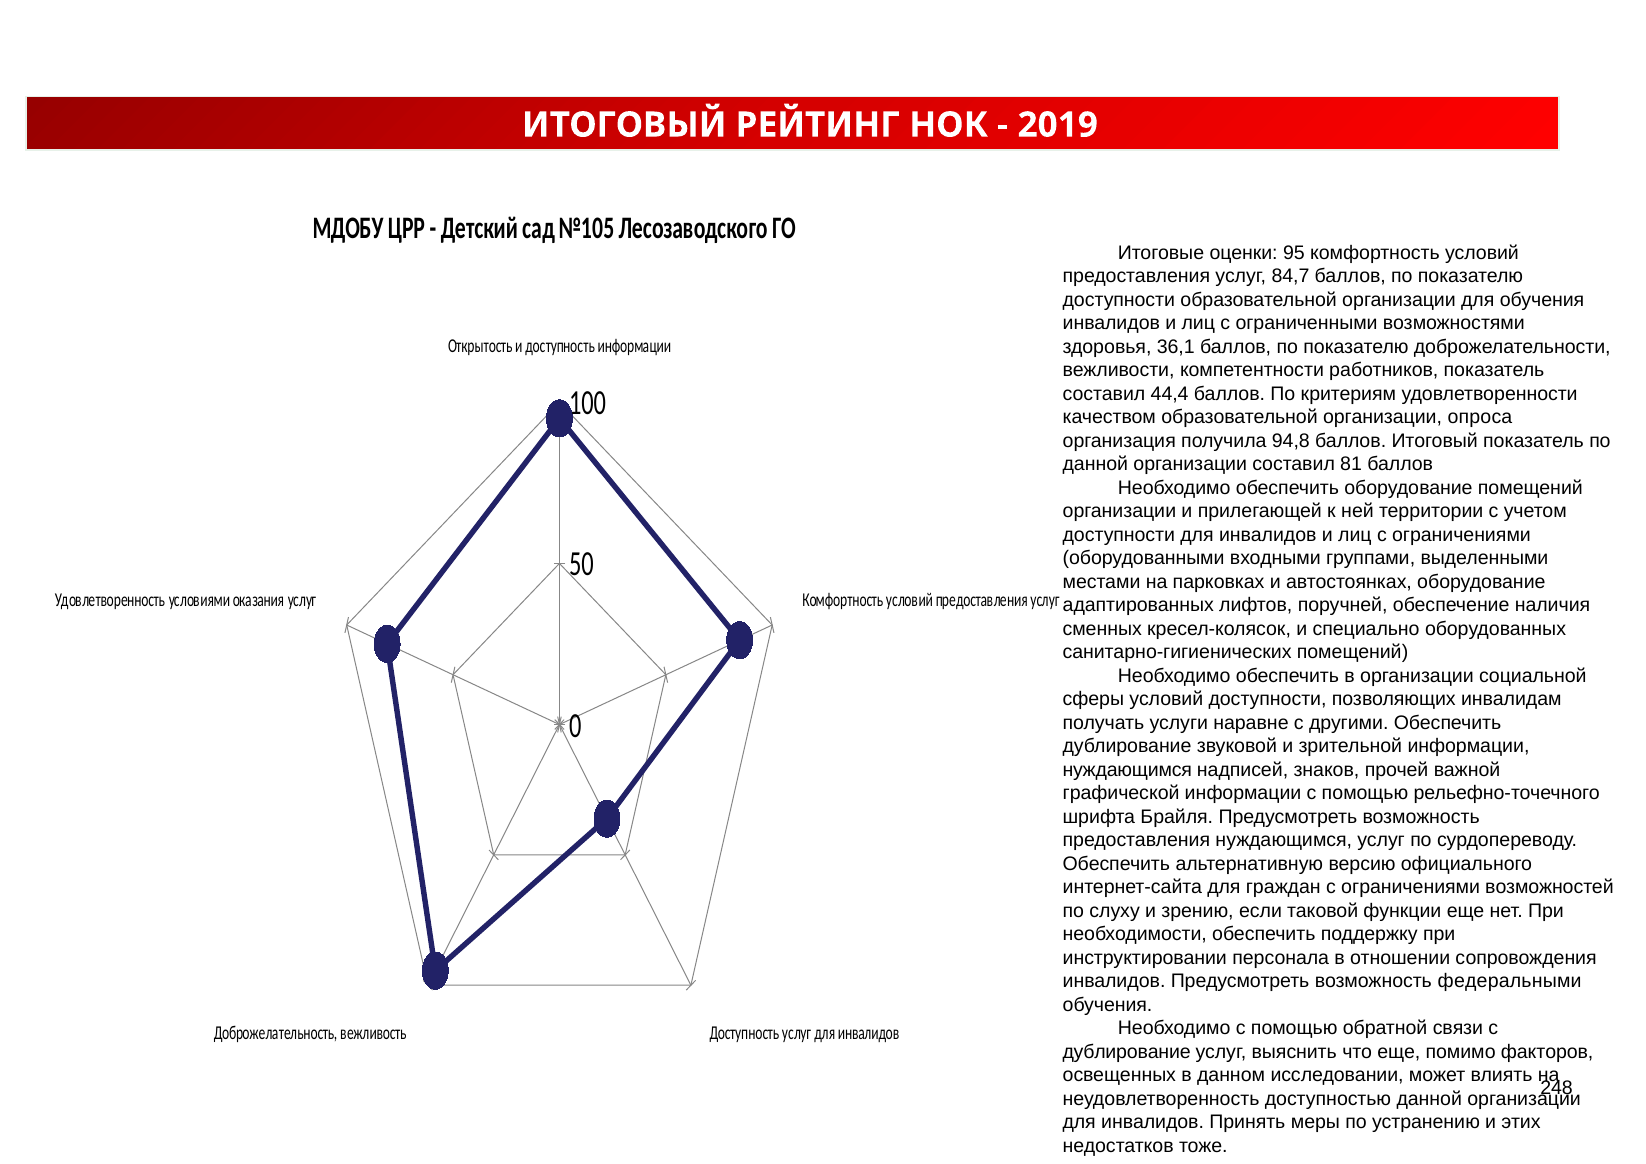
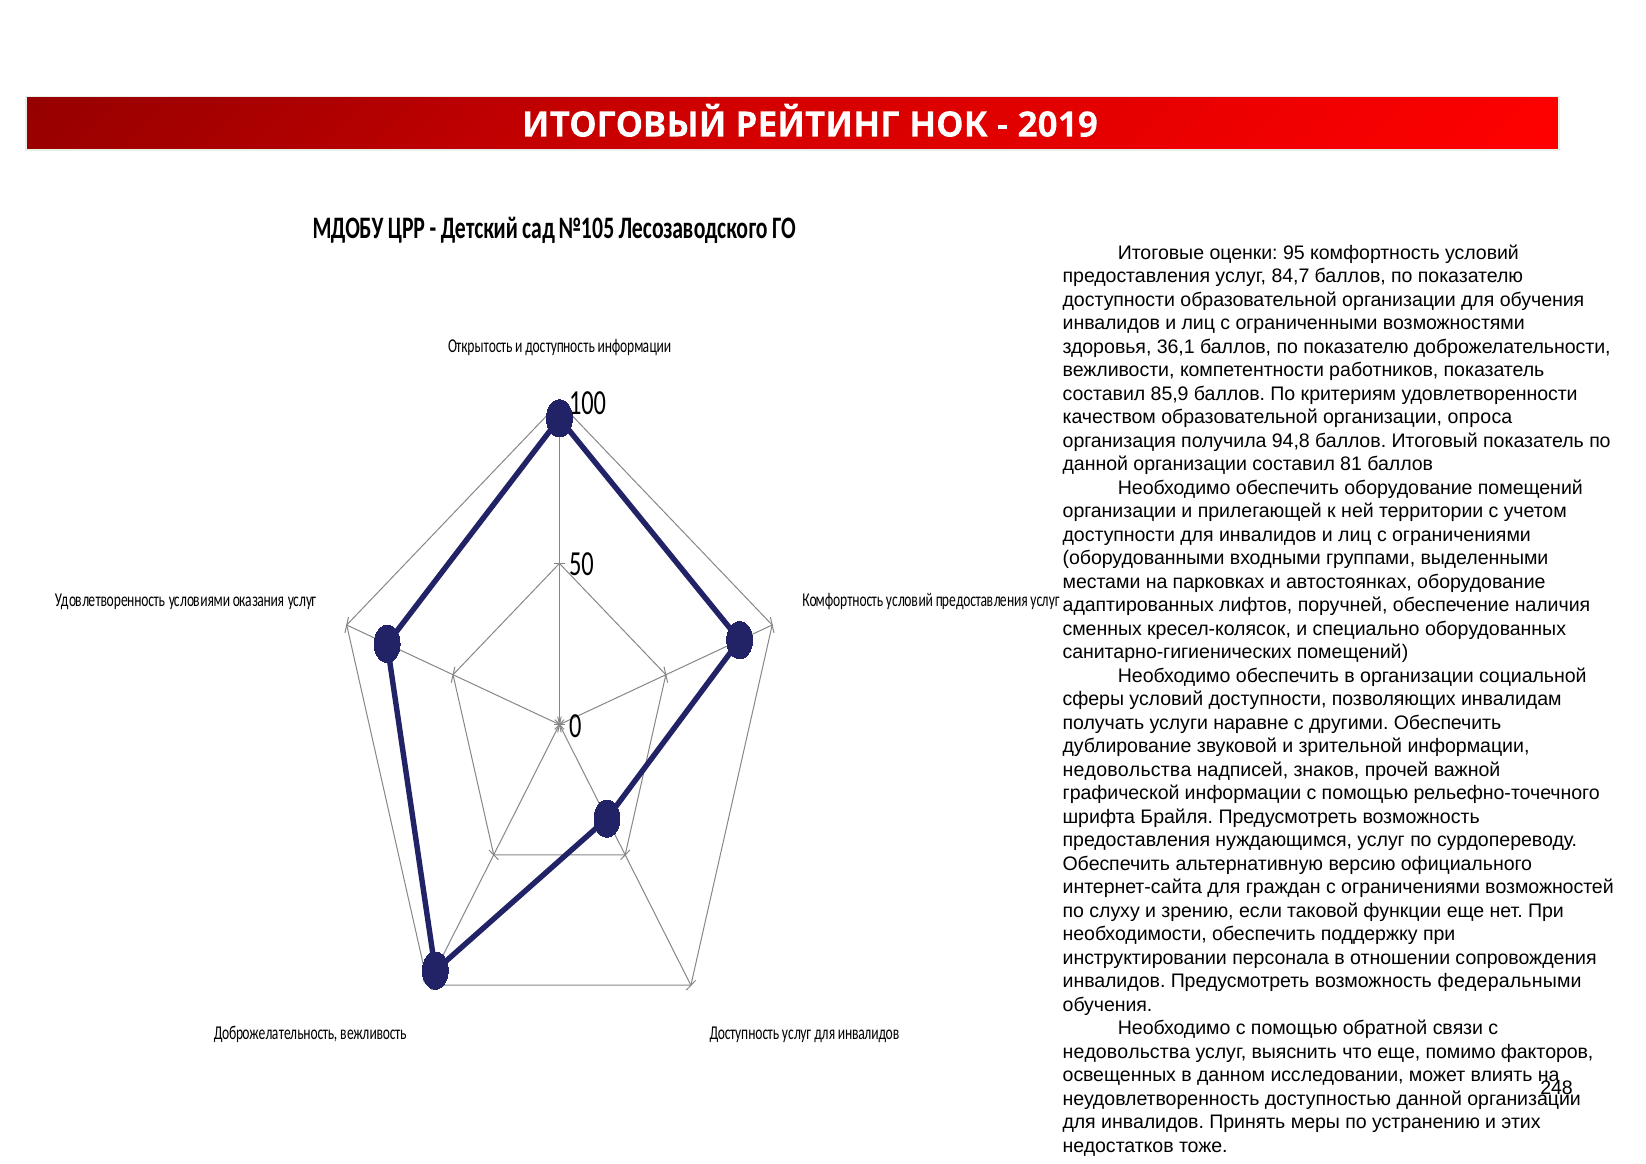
44,4: 44,4 -> 85,9 (1170, 394)
нуждающимся: нуждающимся -> недовольства (1127, 770)
дублирование: дублирование -> недовольства (1126, 1052)
